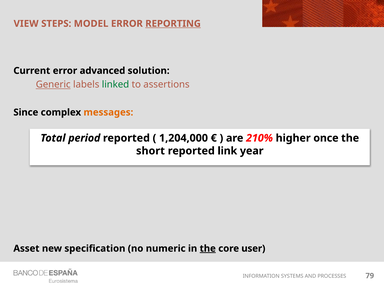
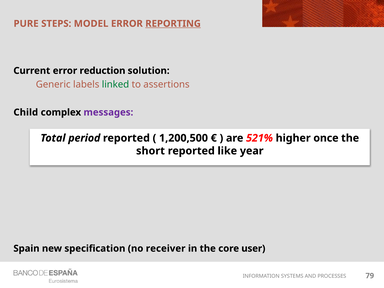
VIEW: VIEW -> PURE (26, 24)
advanced: advanced -> reduction (102, 71)
Generic underline: present -> none (53, 85)
Since: Since -> Child (26, 112)
messages colour: orange -> purple (108, 112)
1,204,000: 1,204,000 -> 1,200,500 (183, 138)
210%: 210% -> 521% (260, 138)
link: link -> like (227, 151)
Asset: Asset -> Spain (26, 248)
numeric: numeric -> receiver (166, 248)
the underline: present -> none (208, 248)
